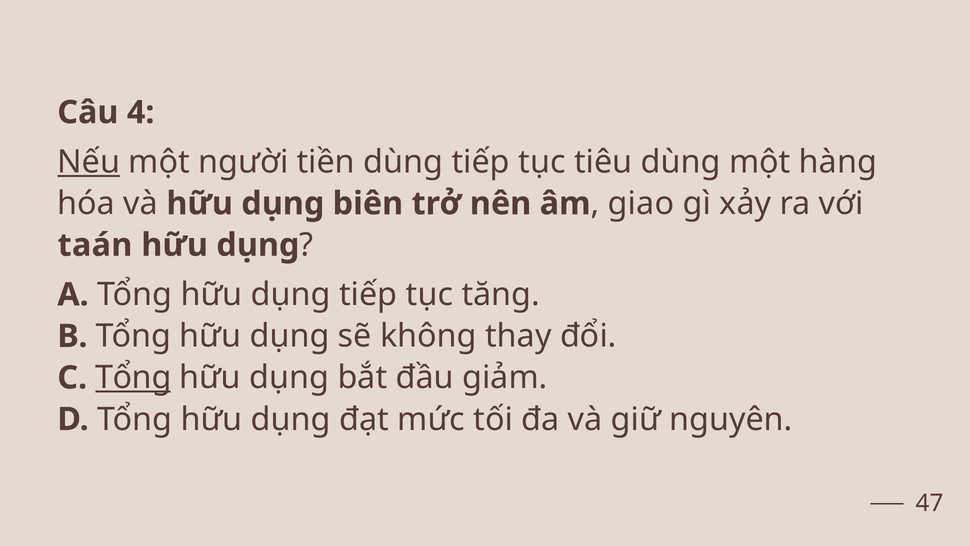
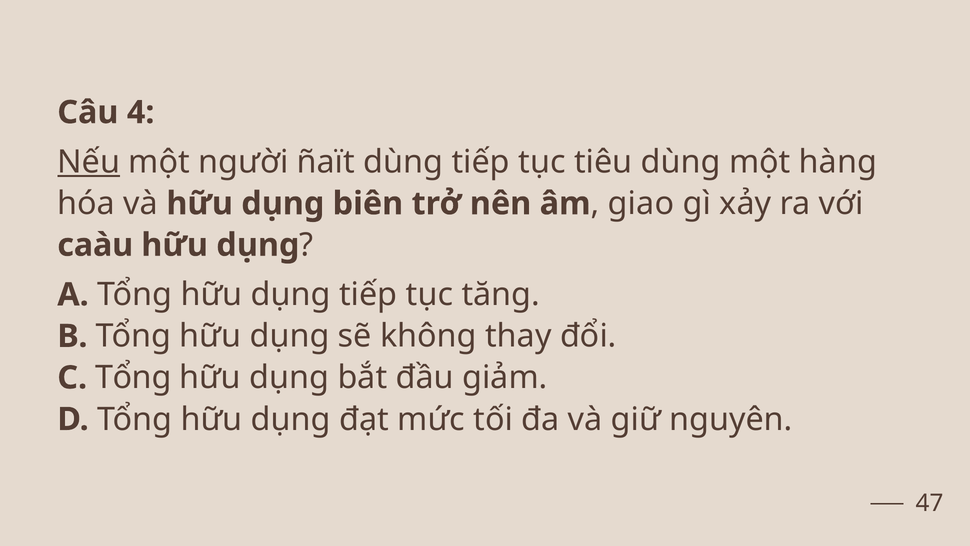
tiền: tiền -> ñaït (326, 162)
taán: taán -> caàu (95, 245)
Tổng underline: present -> none (133, 378)
